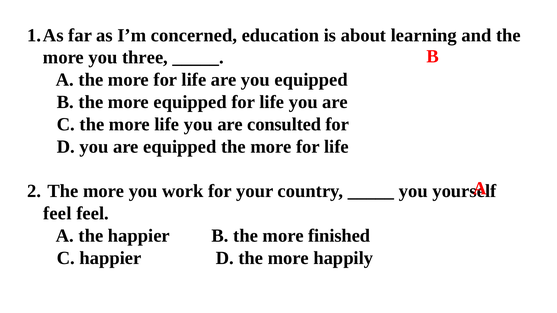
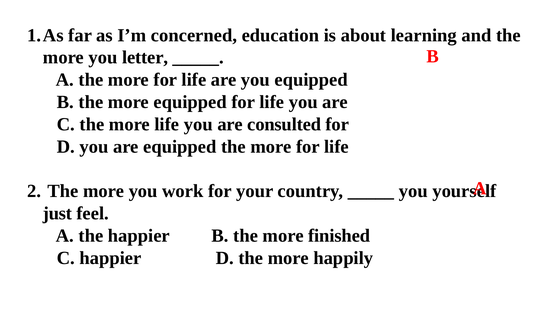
three: three -> letter (145, 58)
feel: feel -> just (57, 214)
